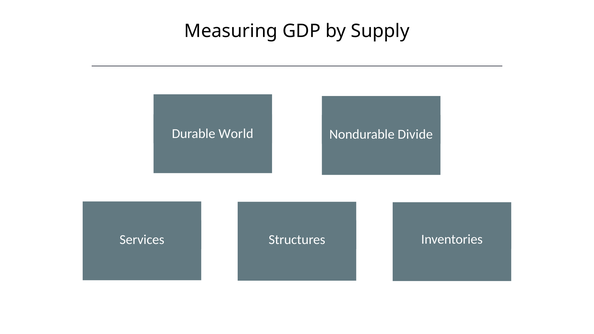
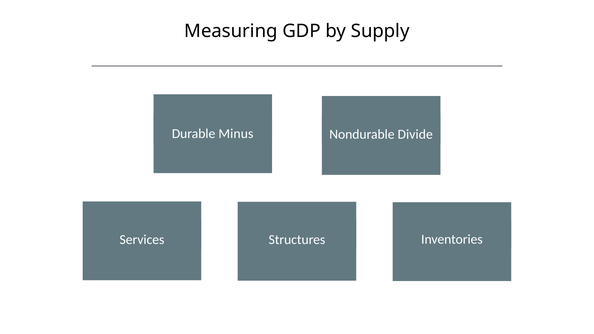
World: World -> Minus (236, 134)
